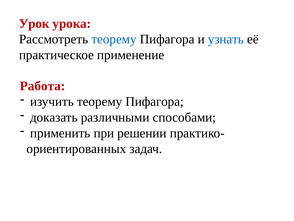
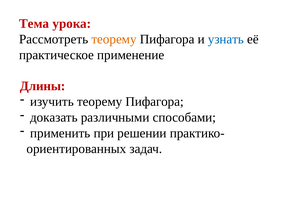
Урок: Урок -> Тема (34, 23)
теорему colour: blue -> orange (114, 39)
Работа: Работа -> Длины (43, 86)
